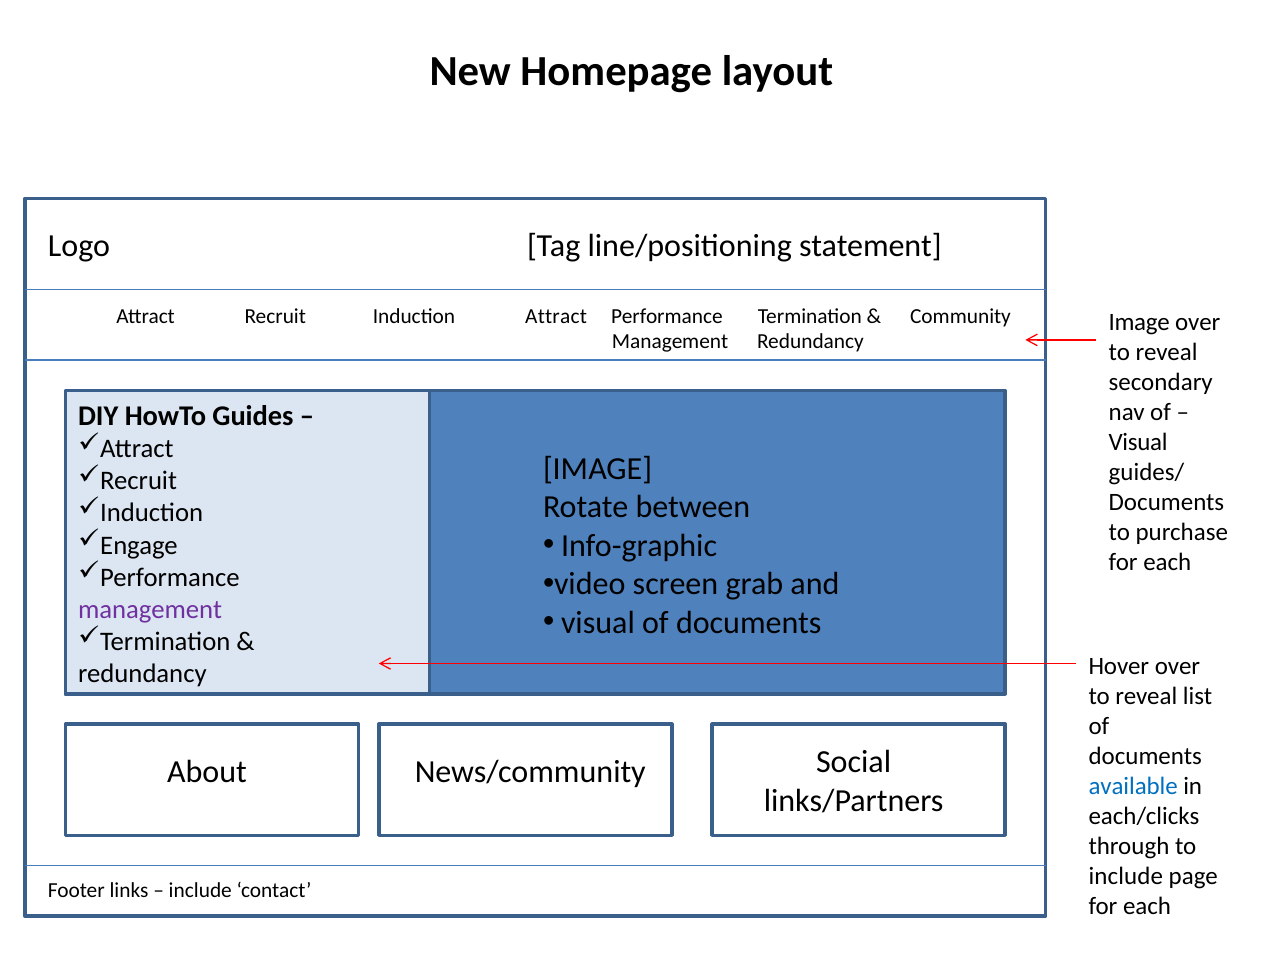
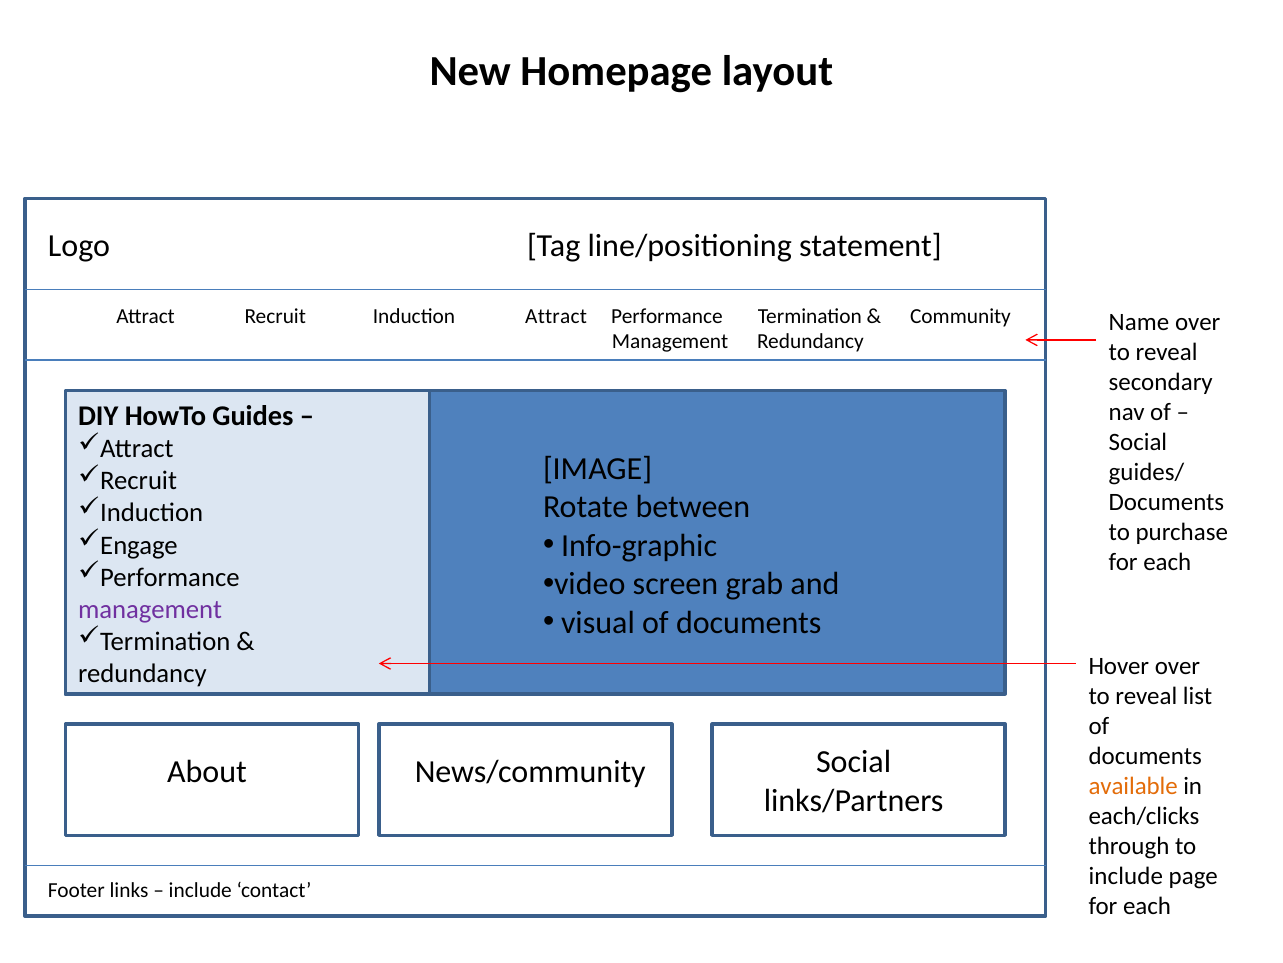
Image: Image -> Name (1139, 322)
Visual: Visual -> Social (1138, 442)
available colour: blue -> orange (1133, 786)
